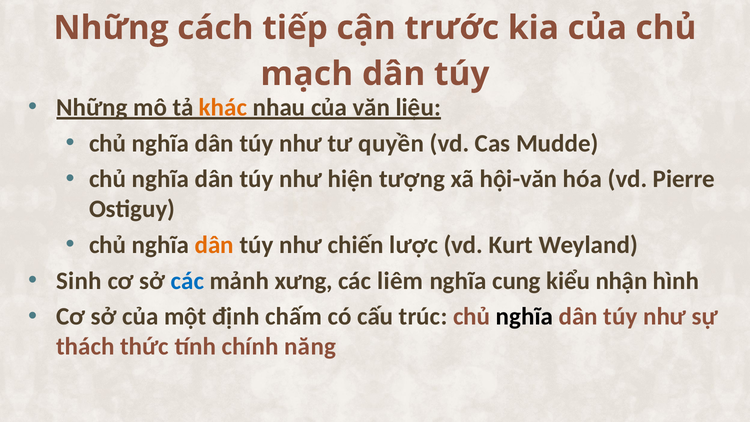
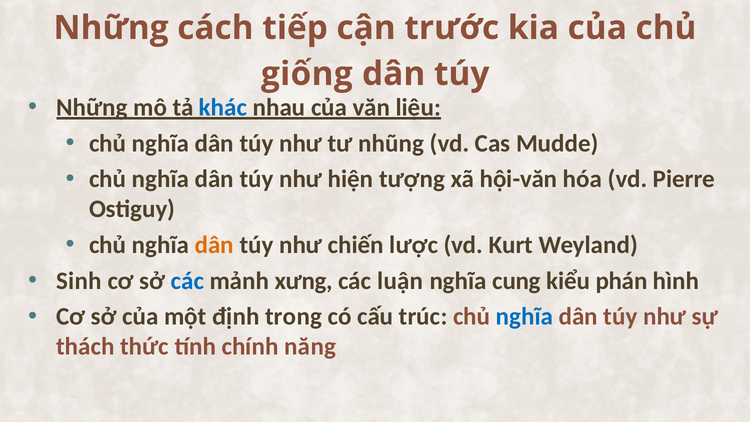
mạch: mạch -> giống (307, 74)
khác colour: orange -> blue (223, 107)
quyền: quyền -> nhũng (391, 143)
liêm: liêm -> luận (400, 281)
nhận: nhận -> phán (622, 281)
chấm: chấm -> trong (294, 317)
nghĩa colour: black -> blue (524, 317)
